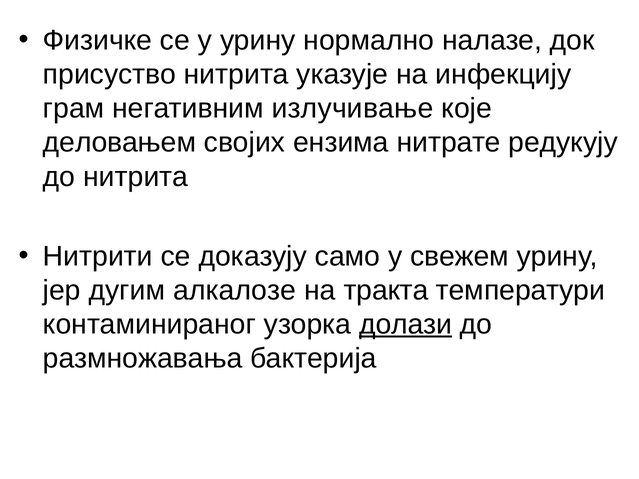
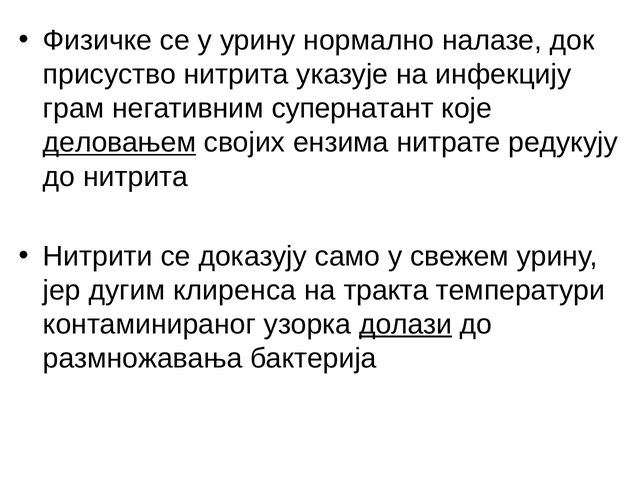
излучивање: излучивање -> супернатант (353, 109)
деловањем underline: none -> present (120, 143)
алкалозе: алкалозе -> клиренса (235, 290)
